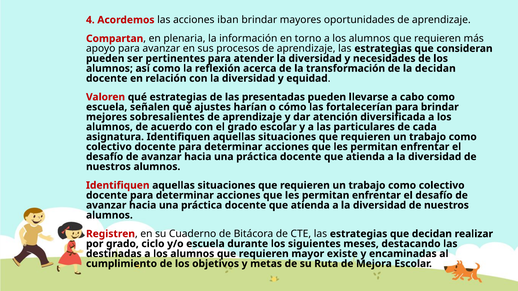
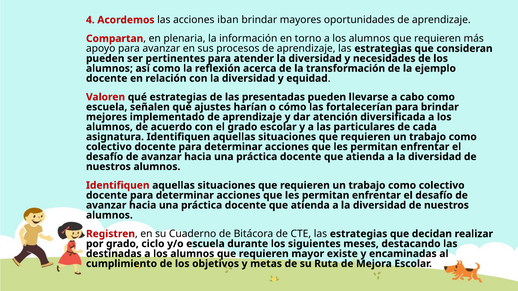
la decidan: decidan -> ejemplo (435, 69)
sobresalientes: sobresalientes -> implementado (167, 117)
